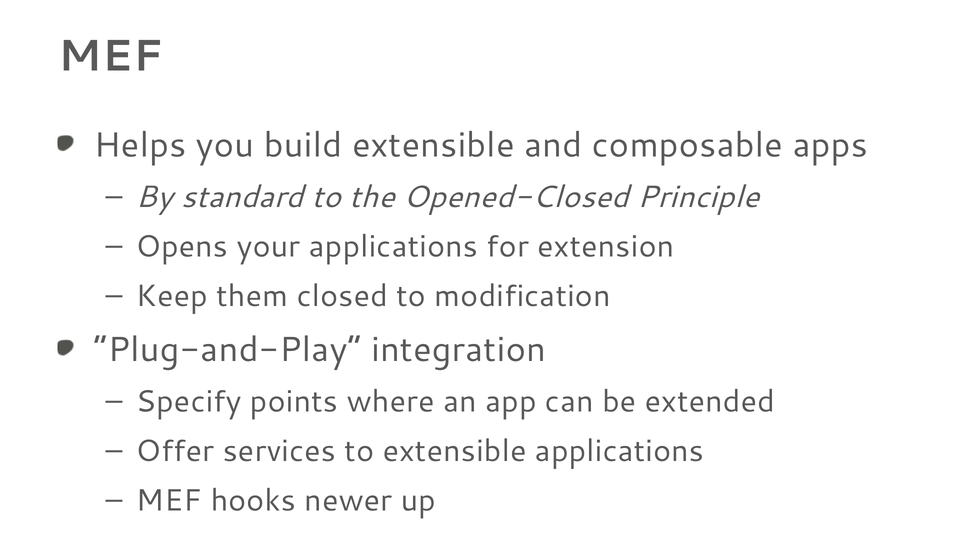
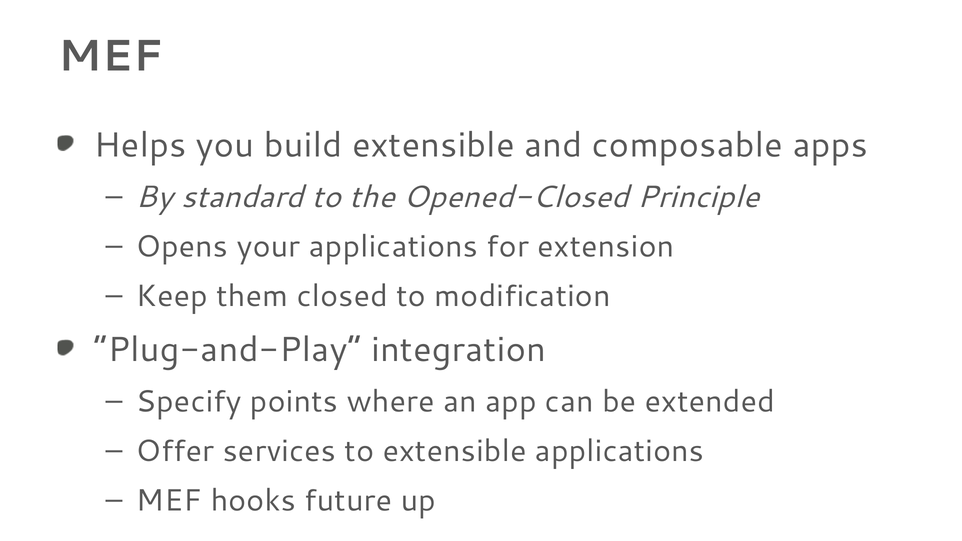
newer: newer -> future (348, 501)
